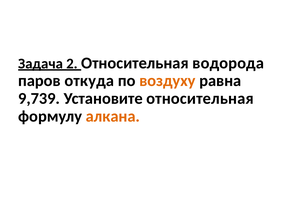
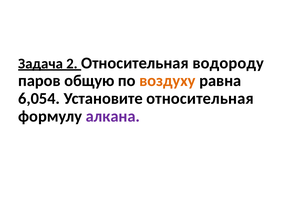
водорода: водорода -> водороду (228, 63)
откуда: откуда -> общую (89, 81)
9,739: 9,739 -> 6,054 (39, 99)
алкана colour: orange -> purple (113, 116)
